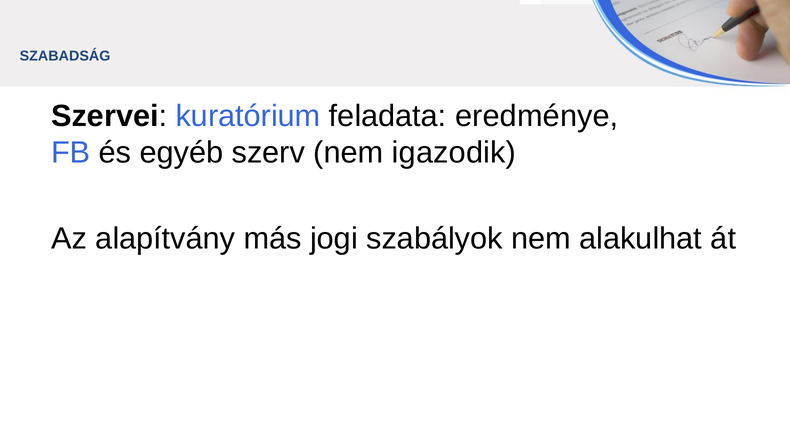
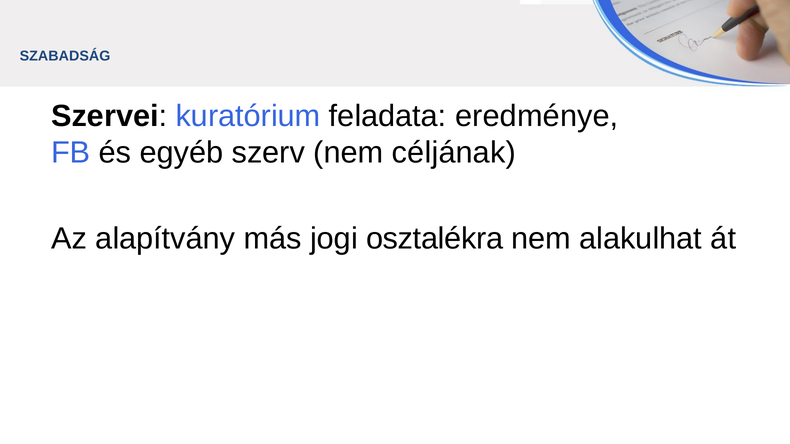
igazodik: igazodik -> céljának (454, 153)
szabályok: szabályok -> osztalékra (435, 239)
